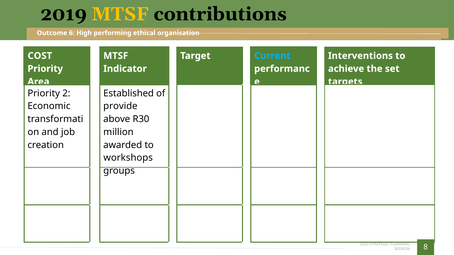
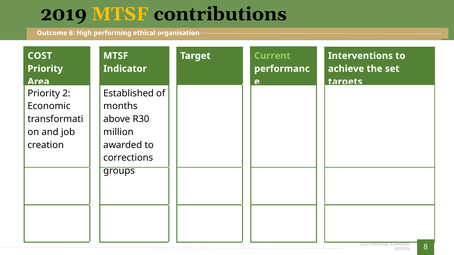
Current colour: light blue -> light green (272, 56)
provide: provide -> months (120, 106)
workshops: workshops -> corrections (128, 158)
